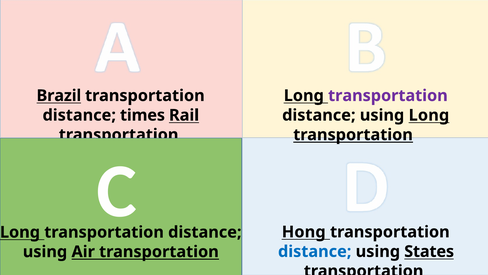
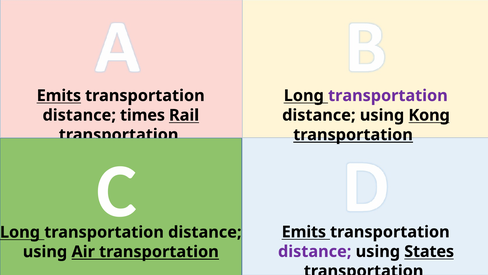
Brazil: Brazil -> Emits (59, 95)
using Long: Long -> Kong (429, 115)
Hong: Hong -> Emits (304, 232)
distance colour: blue -> purple (315, 251)
